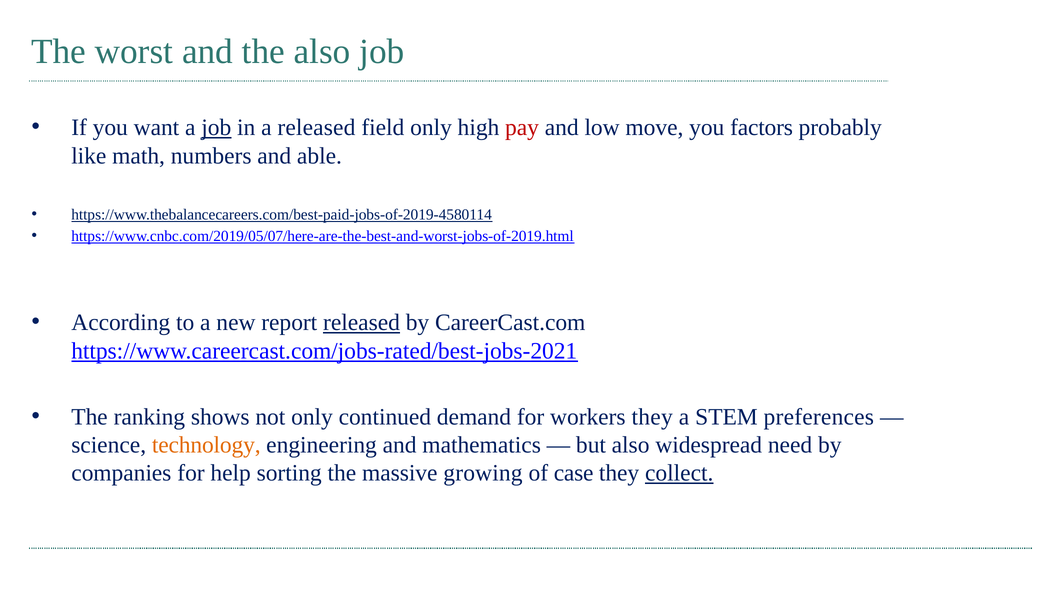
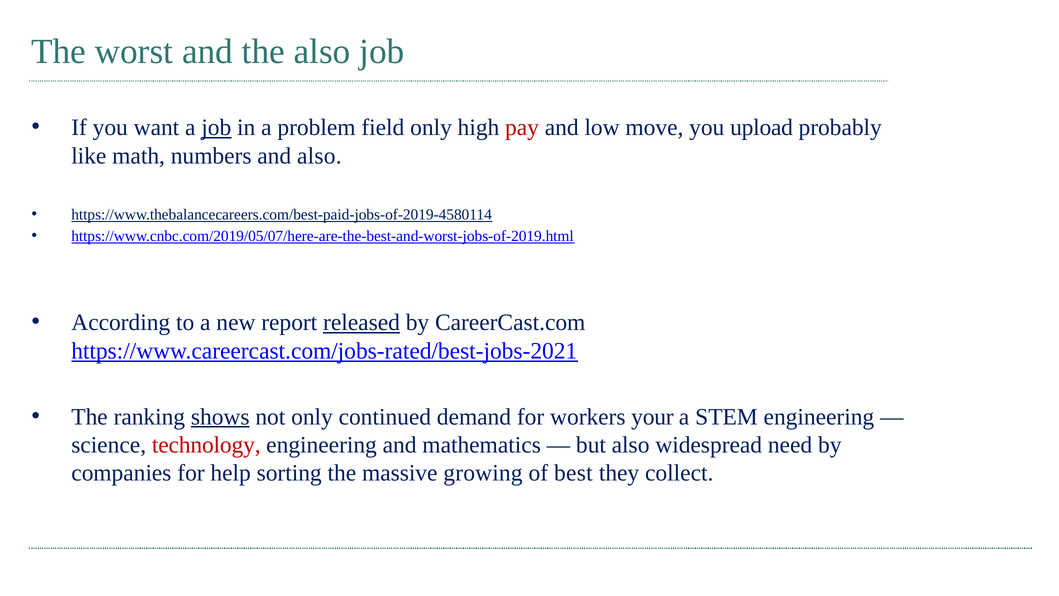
a released: released -> problem (317, 127)
factors: factors -> upload (762, 127)
and able: able -> also (319, 156)
shows underline: none -> present (220, 417)
workers they: they -> your (652, 417)
STEM preferences: preferences -> engineering (819, 417)
technology colour: orange -> red (206, 445)
case: case -> best (573, 473)
collect underline: present -> none (679, 473)
